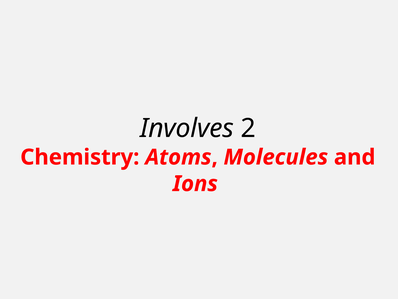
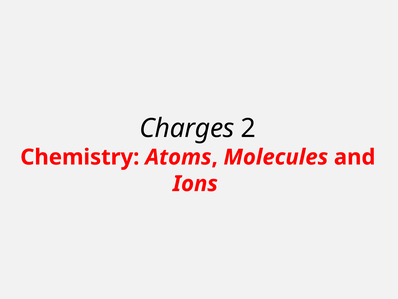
Involves: Involves -> Charges (187, 128)
